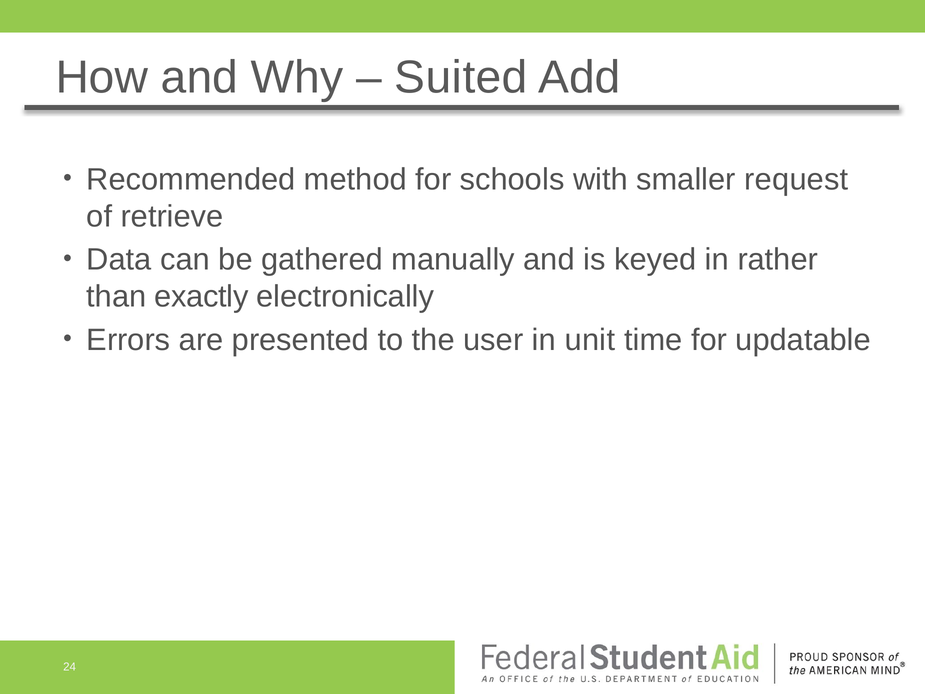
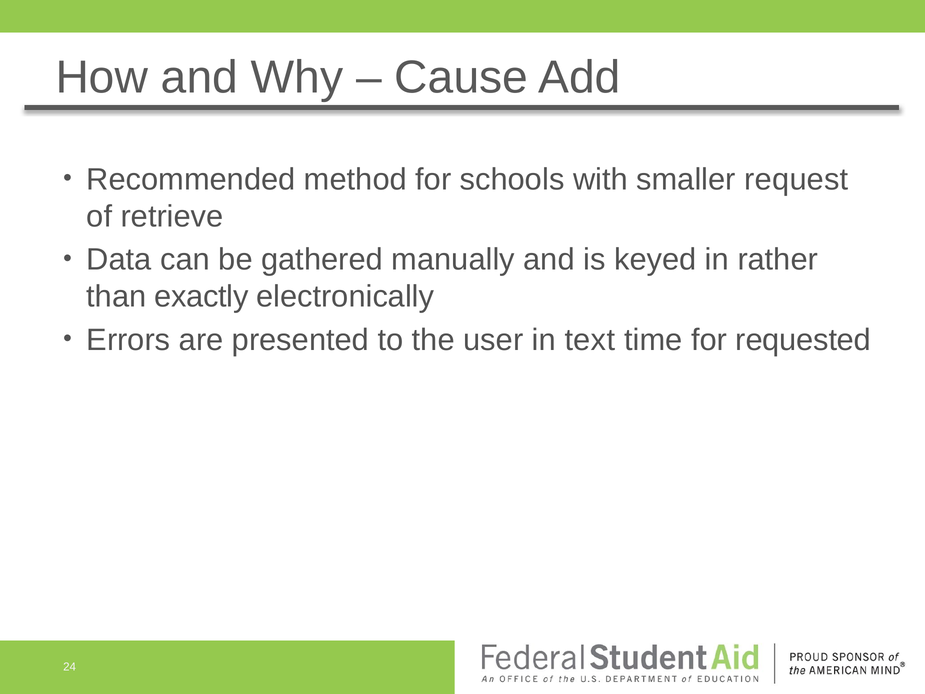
Suited: Suited -> Cause (461, 77)
unit: unit -> text (590, 340)
updatable: updatable -> requested (803, 340)
